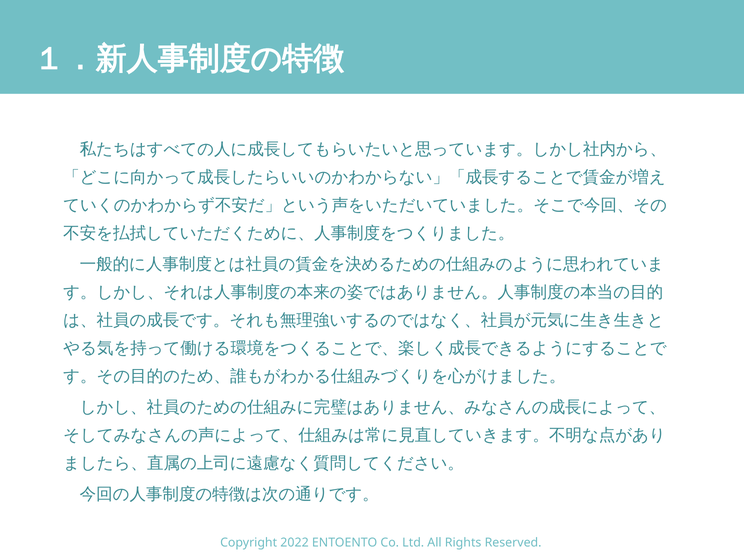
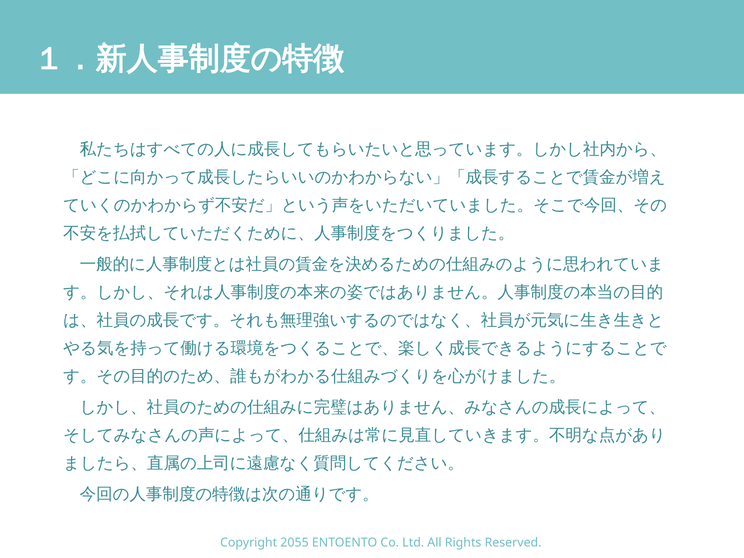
2022: 2022 -> 2055 (295, 543)
